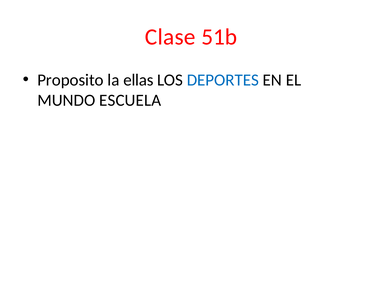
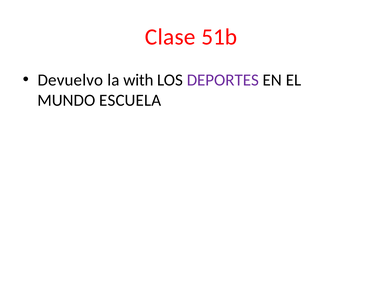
Proposito: Proposito -> Devuelvo (70, 80)
ellas: ellas -> with (138, 80)
DEPORTES colour: blue -> purple (223, 80)
